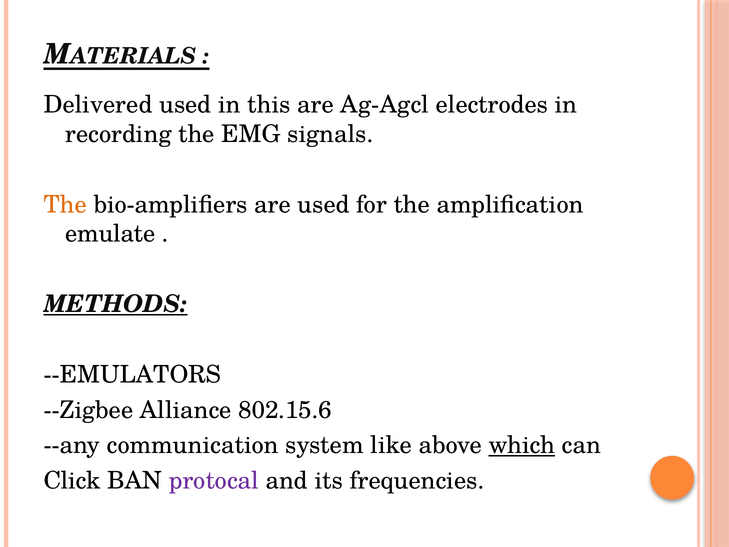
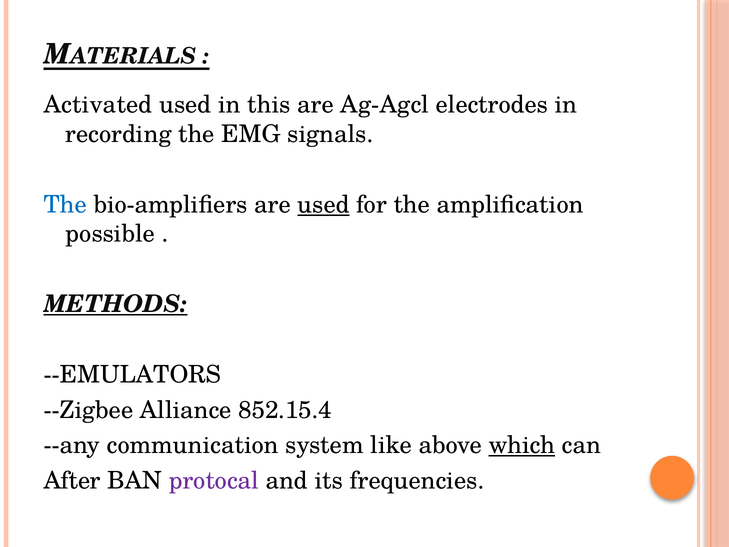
Delivered: Delivered -> Activated (98, 105)
The colour: orange -> blue (65, 205)
used underline: none -> present (324, 205)
emulate: emulate -> possible (110, 234)
802.15.6: 802.15.6 -> 852.15.4 (285, 410)
Click: Click -> After (72, 480)
